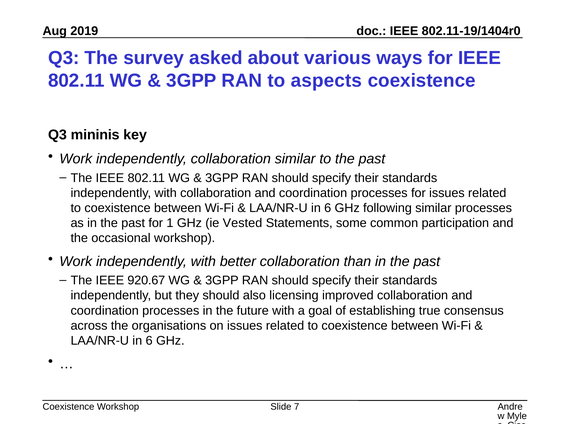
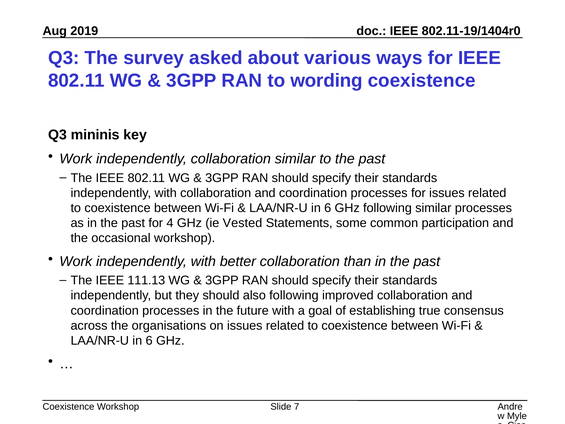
aspects: aspects -> wording (327, 80)
1: 1 -> 4 (170, 223)
920.67: 920.67 -> 111.13 (146, 280)
also licensing: licensing -> following (294, 295)
